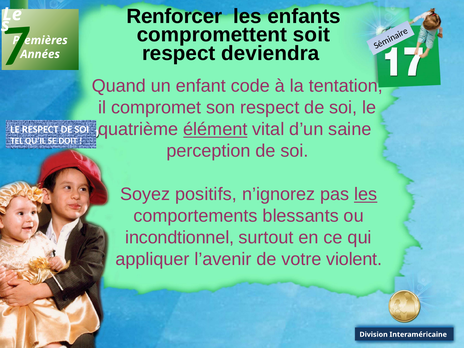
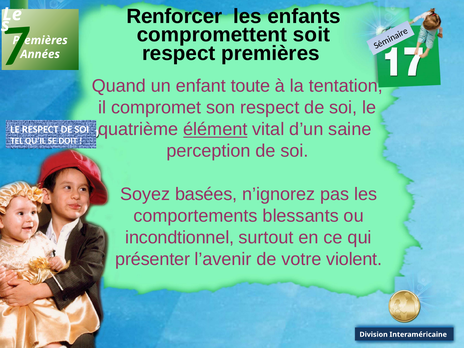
respect deviendra: deviendra -> premières (270, 53)
code: code -> toute (250, 86)
positifs: positifs -> basées (206, 194)
les underline: present -> none (366, 194)
appliquer: appliquer -> présenter (153, 259)
